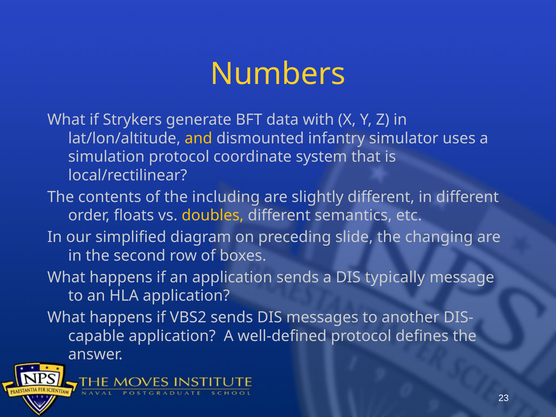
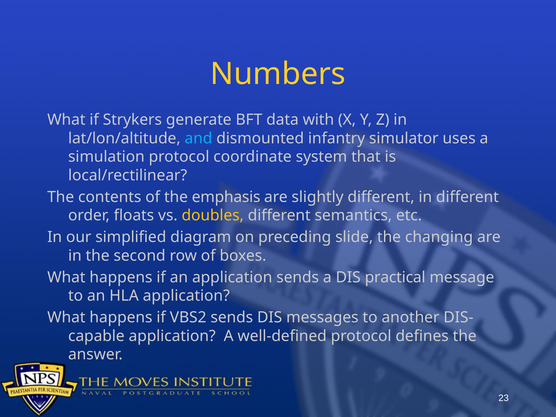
and colour: yellow -> light blue (198, 138)
including: including -> emphasis (226, 197)
typically: typically -> practical (395, 277)
